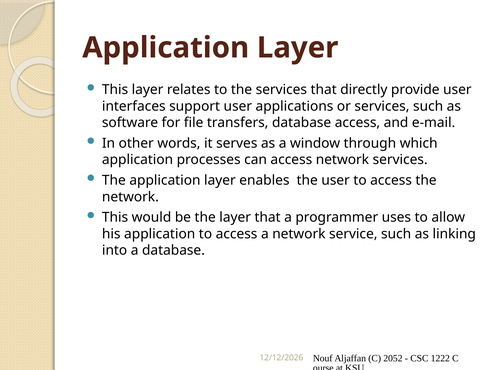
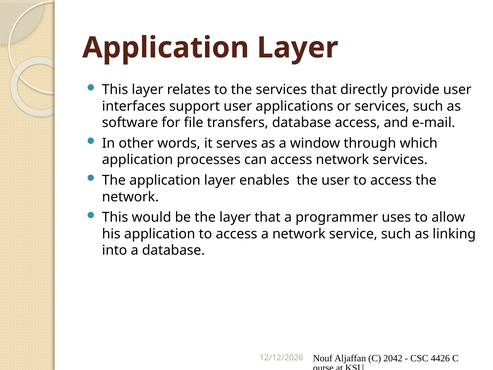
2052: 2052 -> 2042 (393, 358)
1222: 1222 -> 4426 (440, 358)
